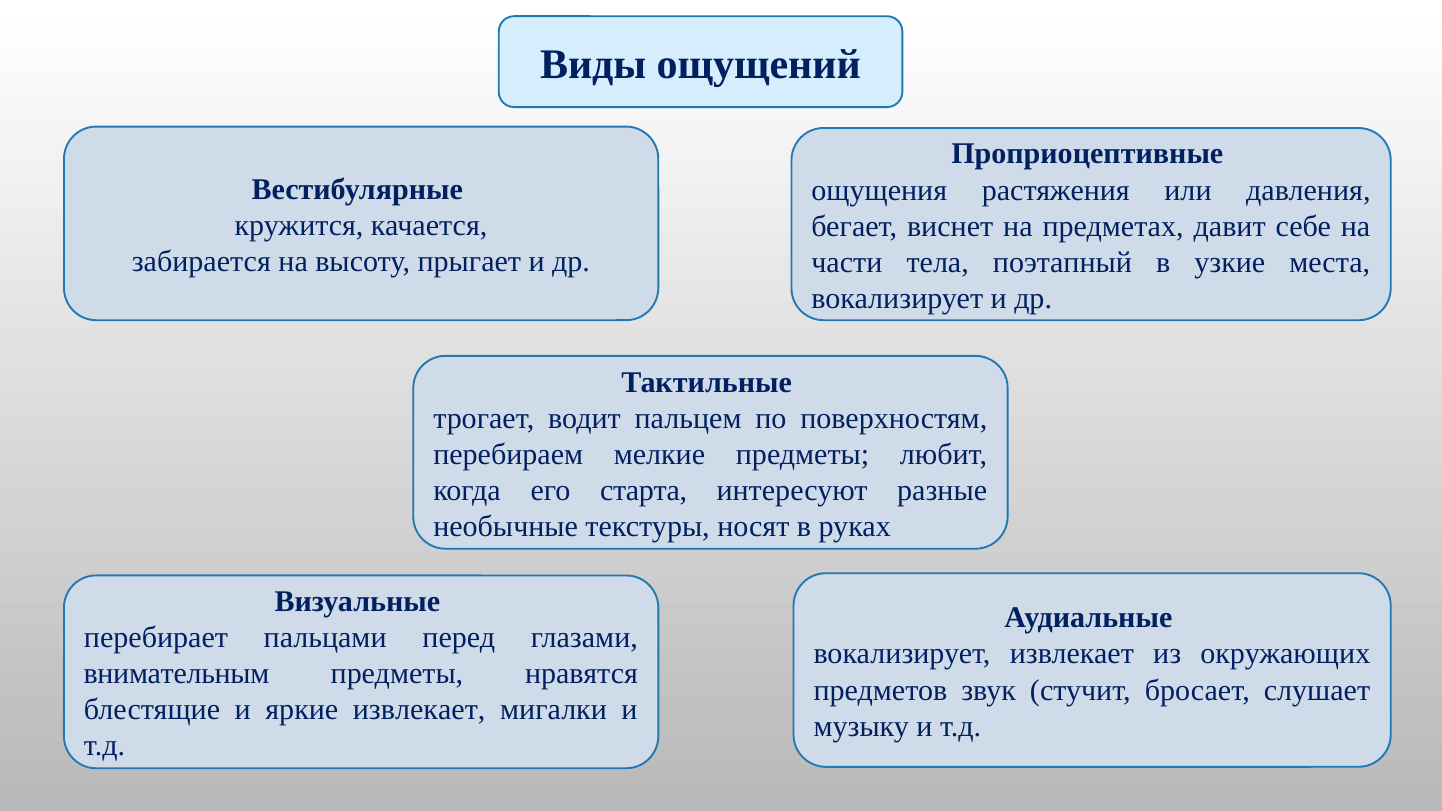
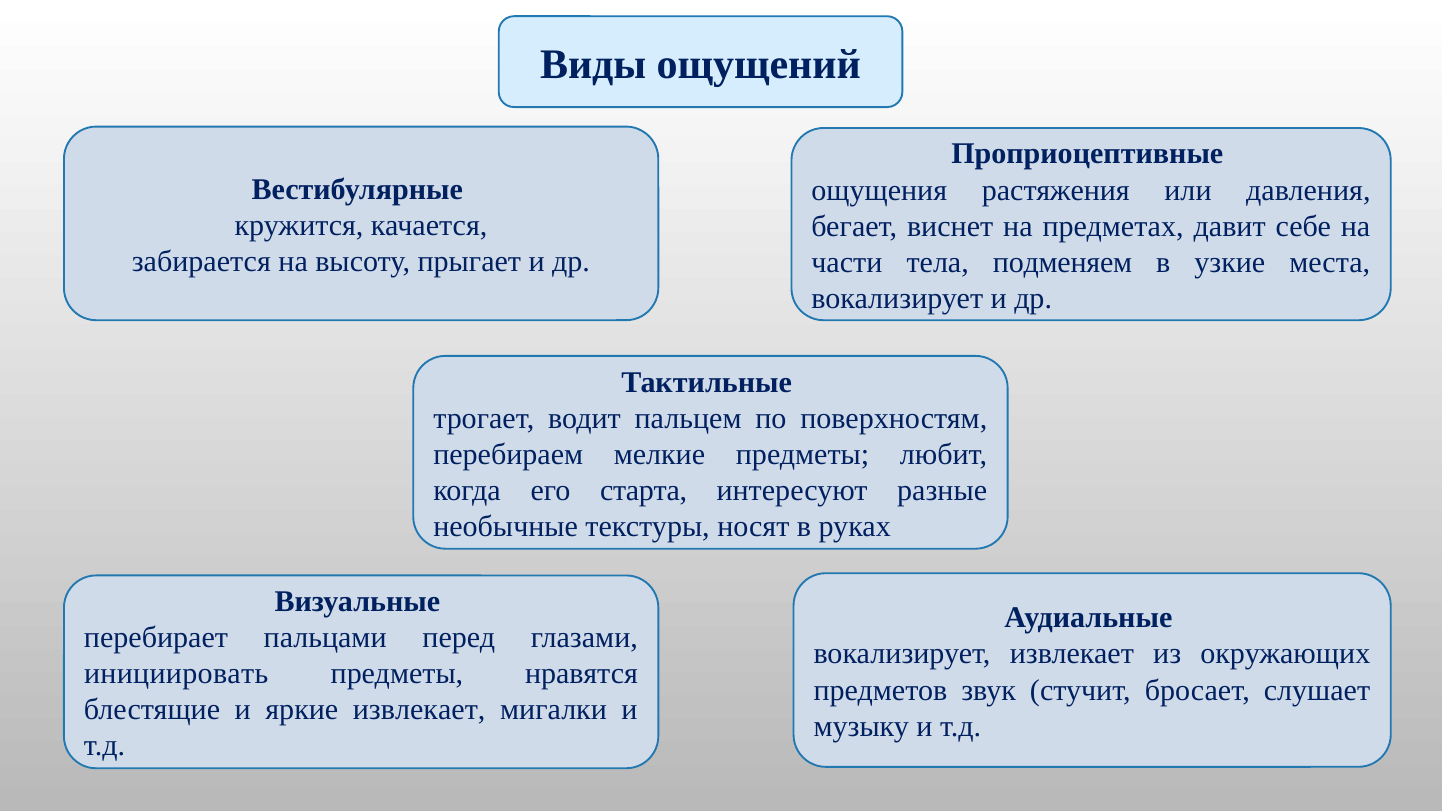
поэтапный: поэтапный -> подменяем (1063, 262)
внимательным: внимательным -> инициировать (176, 674)
